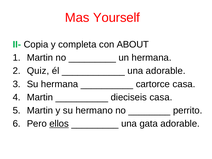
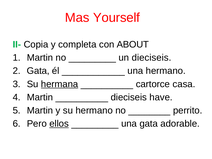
un hermana: hermana -> dieciseis (152, 58)
Quiz: Quiz -> Gata (38, 71)
una adorable: adorable -> hermano (166, 71)
hermana underline: none -> present (60, 84)
dieciseis casa: casa -> have (161, 97)
